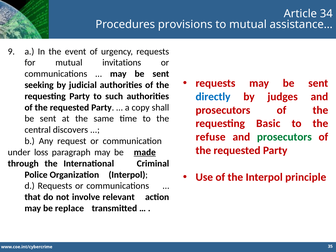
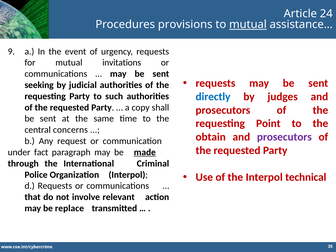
34: 34 -> 24 (326, 14)
mutual underline: none -> present (248, 25)
Basic: Basic -> Point (268, 124)
discovers: discovers -> concerns (70, 130)
refuse: refuse -> obtain (211, 137)
prosecutors colour: green -> purple (284, 137)
loss: loss -> fact (41, 152)
principle: principle -> technical (306, 177)
